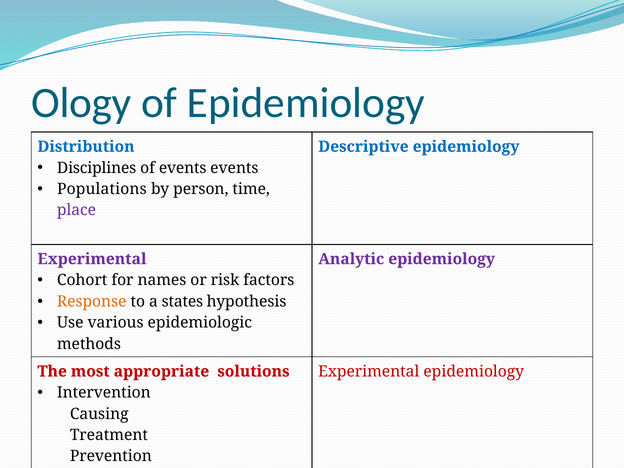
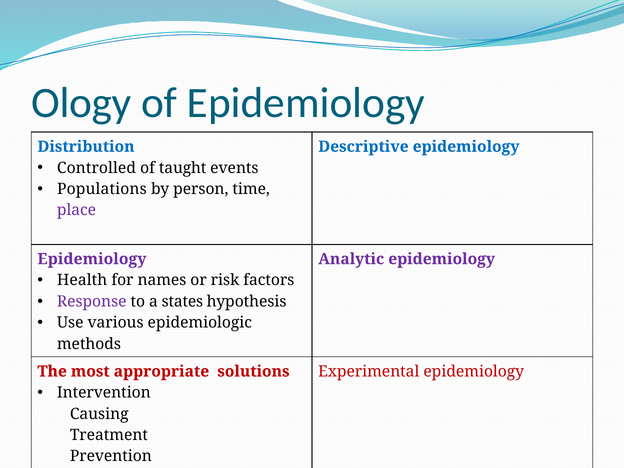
Disciplines: Disciplines -> Controlled (96, 168)
of events: events -> taught (183, 168)
Experimental: Experimental -> Epidemiology (92, 259)
Cohort: Cohort -> Health (82, 280)
Response colour: orange -> purple (92, 301)
